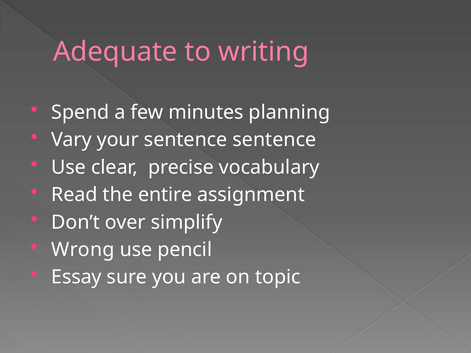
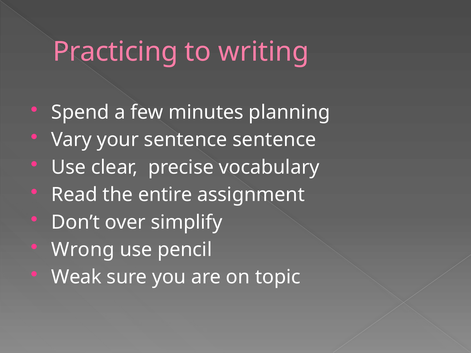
Adequate: Adequate -> Practicing (115, 52)
Essay: Essay -> Weak (76, 277)
